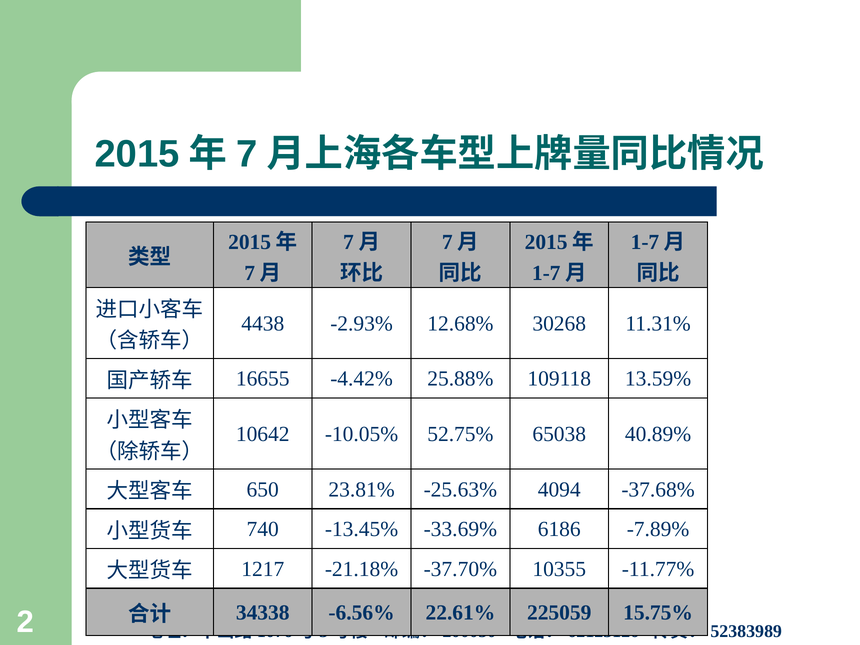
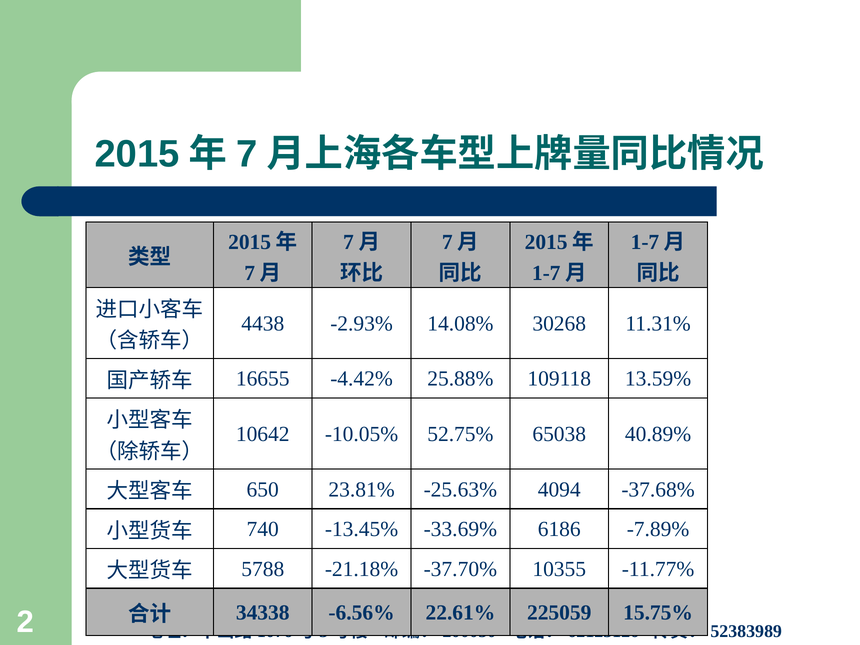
12.68%: 12.68% -> 14.08% (460, 324)
1217: 1217 -> 5788 (263, 569)
